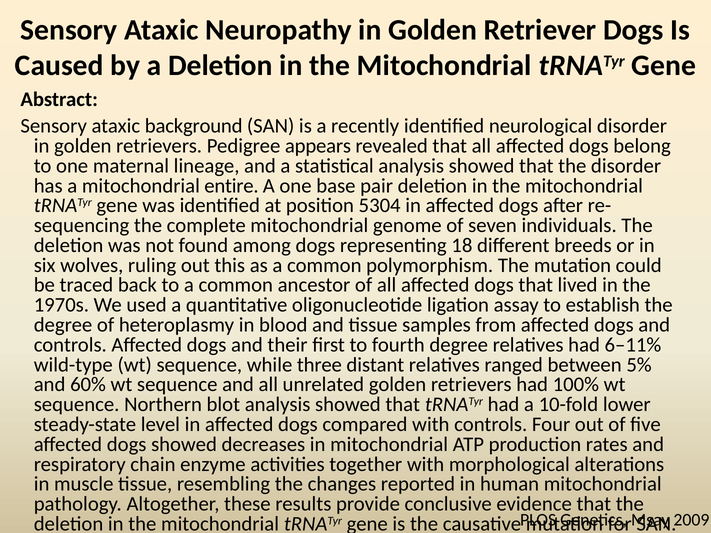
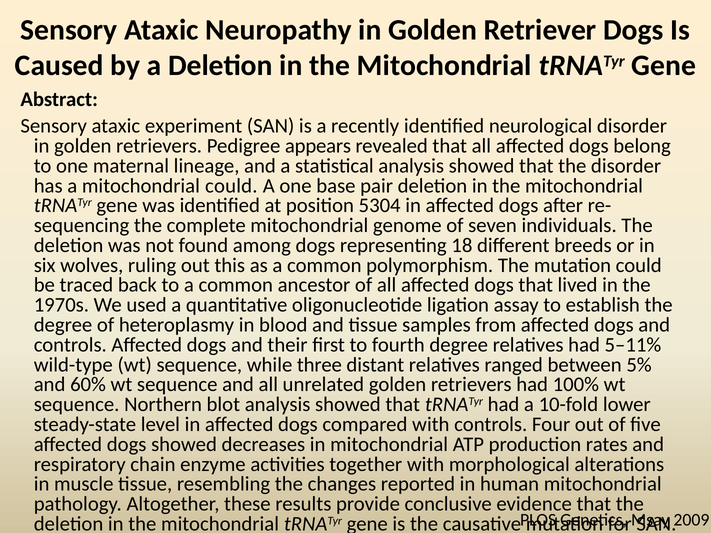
background: background -> experiment (194, 126)
mitochondrial entire: entire -> could (231, 186)
6–11%: 6–11% -> 5–11% (633, 345)
